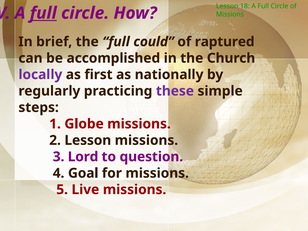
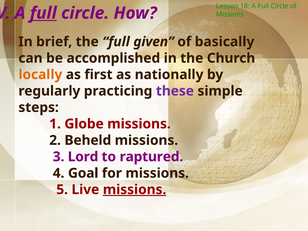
could: could -> given (154, 42)
raptured: raptured -> basically (225, 42)
locally colour: purple -> orange (40, 75)
2 Lesson: Lesson -> Beheld (88, 140)
question: question -> raptured (151, 157)
missions underline: none -> present (135, 190)
